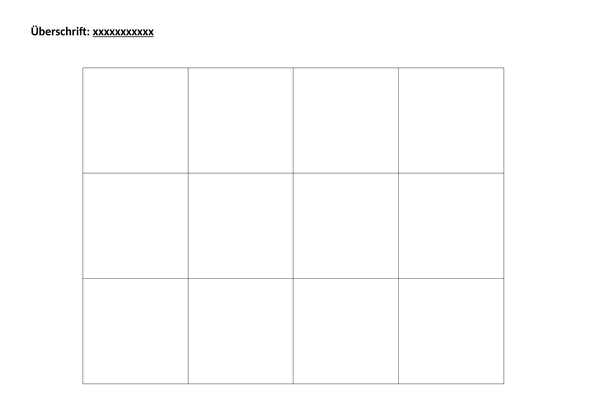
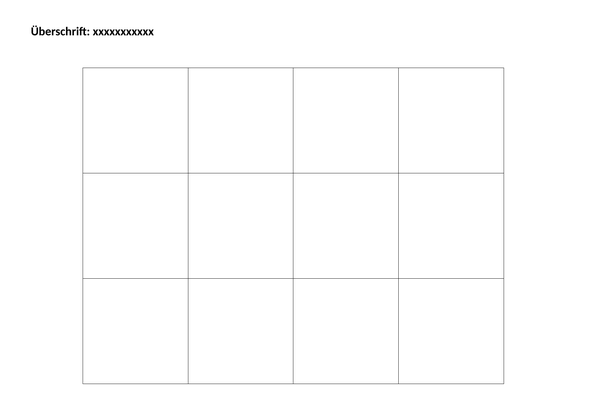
xxxxxxxxxxx underline: present -> none (123, 32)
